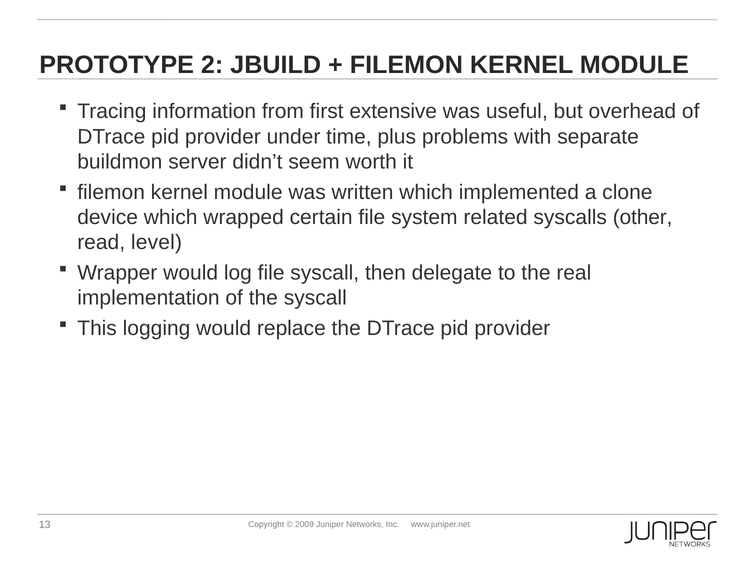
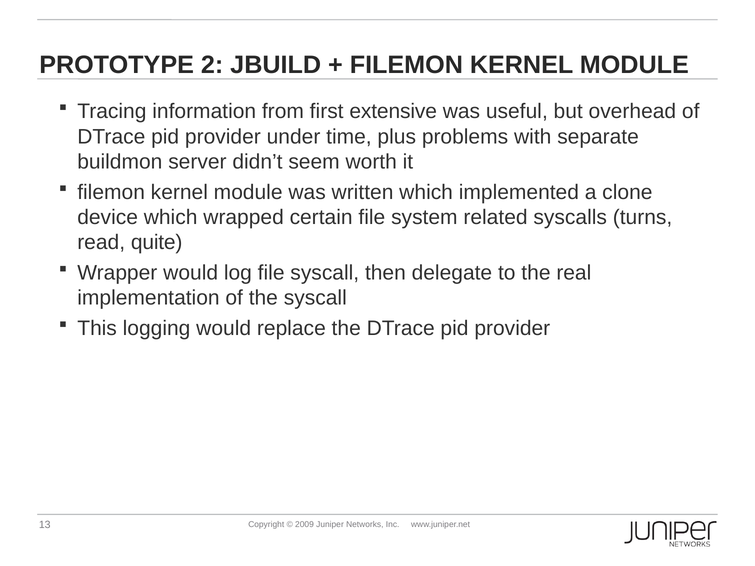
other: other -> turns (643, 217)
level: level -> quite (157, 243)
